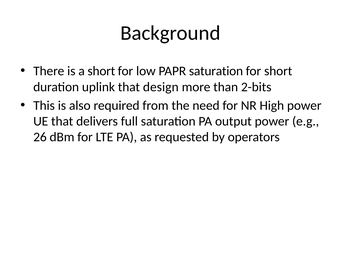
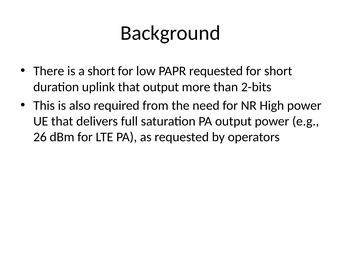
PAPR saturation: saturation -> requested (216, 71)
that design: design -> output (161, 87)
